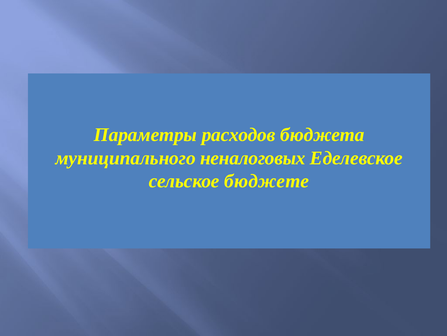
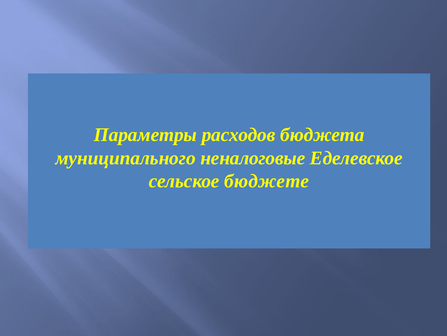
неналоговых: неналоговых -> неналоговые (253, 158)
